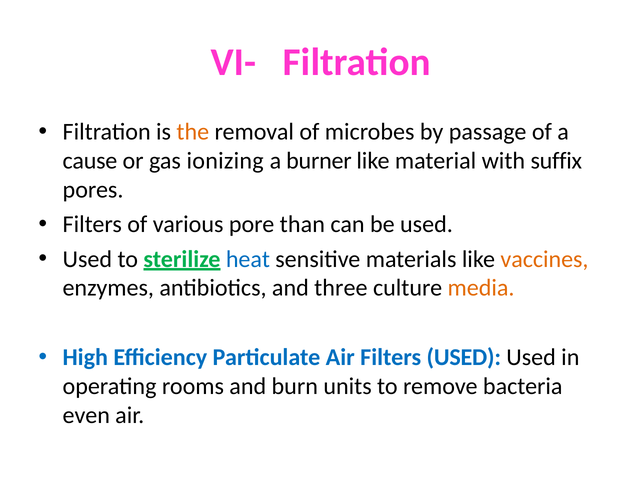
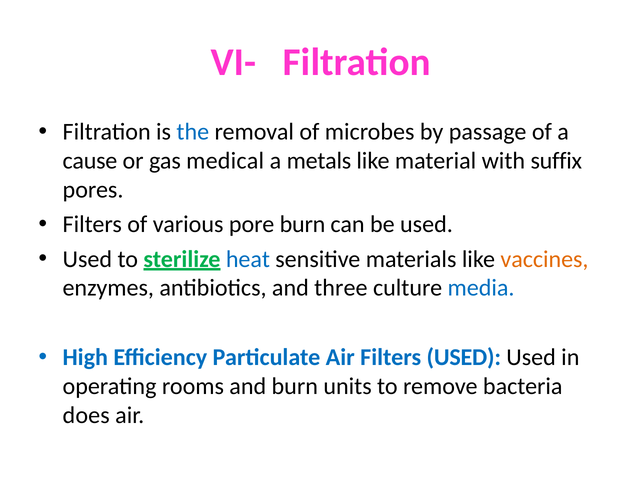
the colour: orange -> blue (193, 132)
ionizing: ionizing -> medical (225, 161)
burner: burner -> metals (319, 161)
pore than: than -> burn (302, 224)
media colour: orange -> blue (481, 288)
even: even -> does (86, 415)
